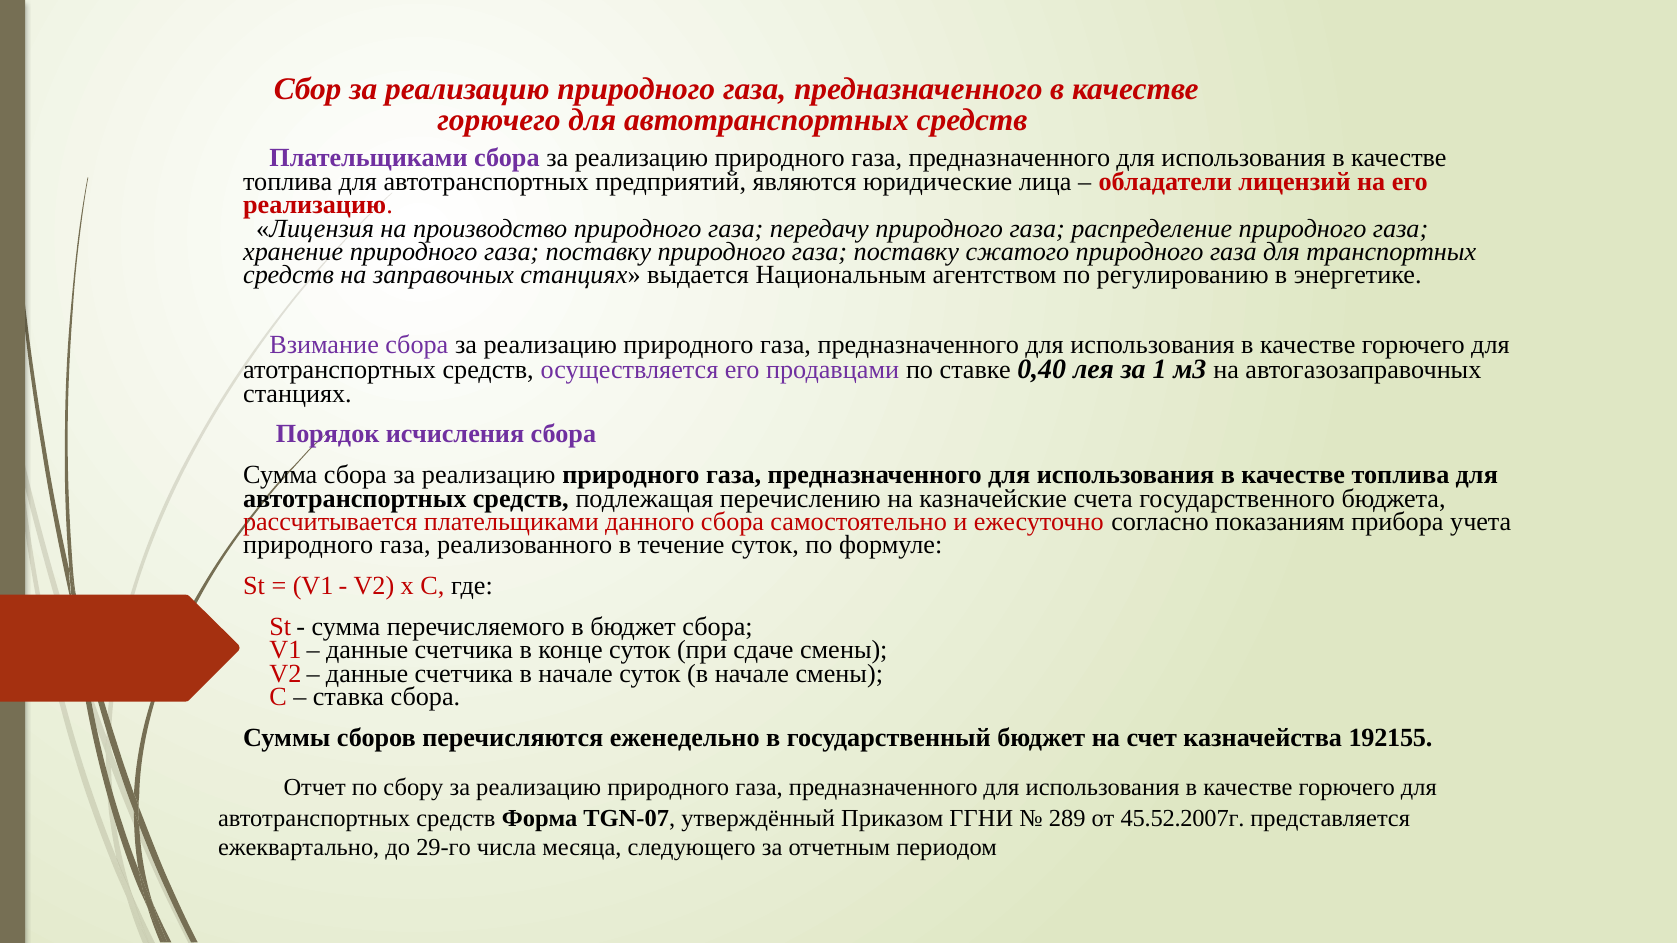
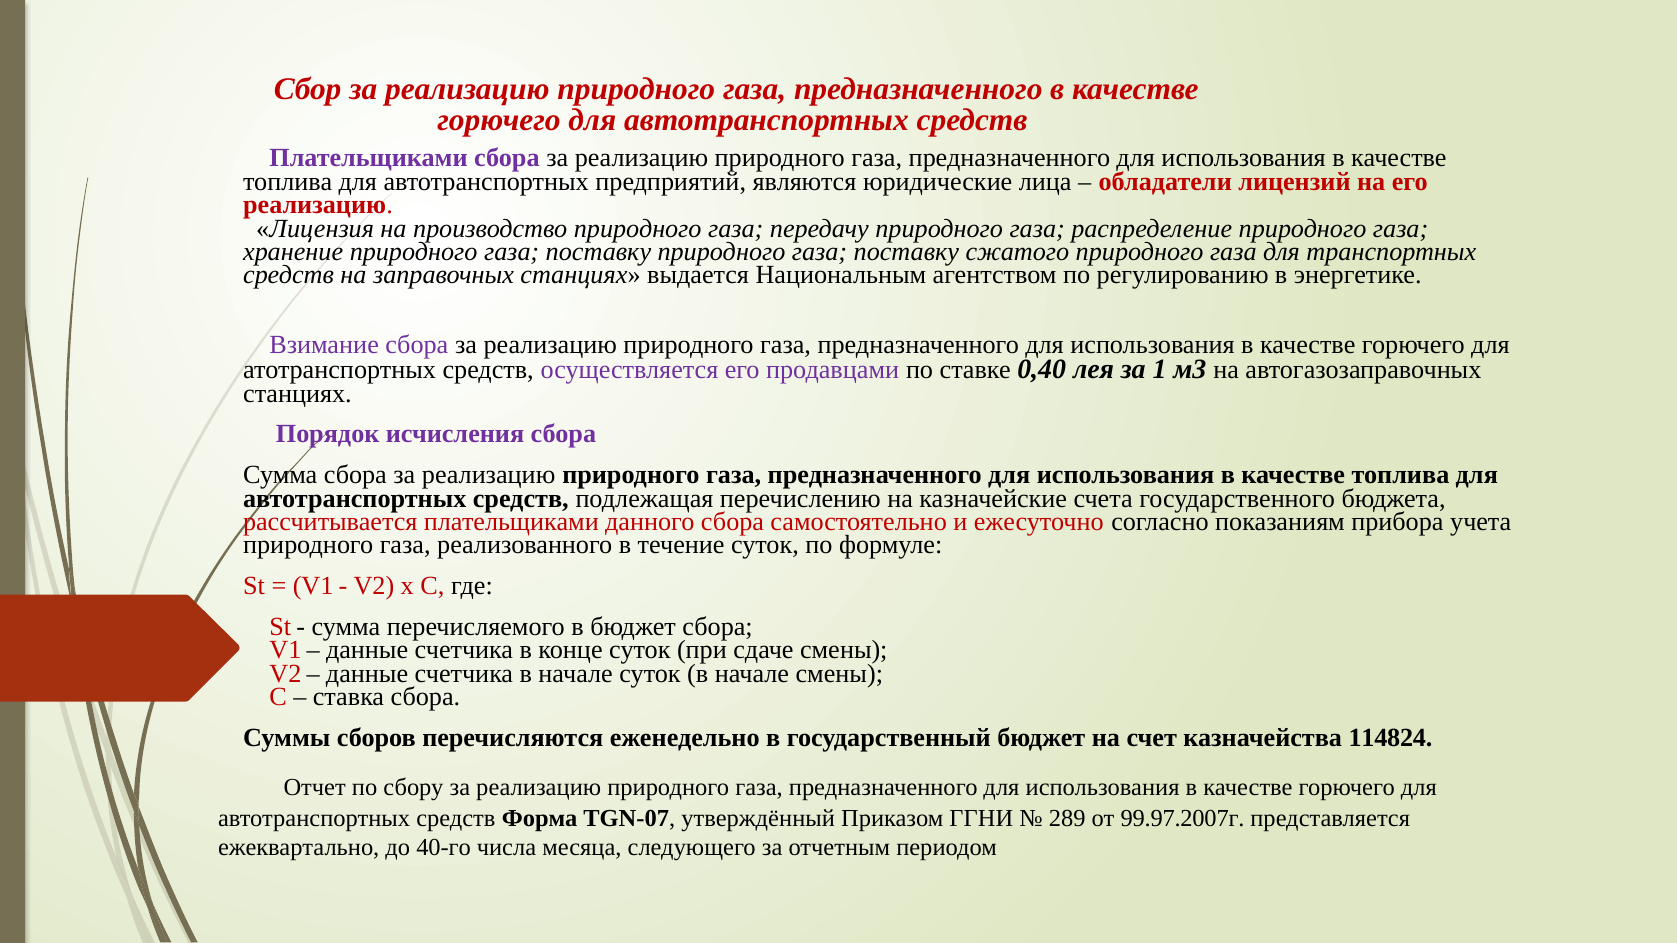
192155: 192155 -> 114824 (1390, 738)
45.52.2007г: 45.52.2007г -> 99.97.2007г (1183, 819)
29-го: 29-го -> 40-го (444, 848)
